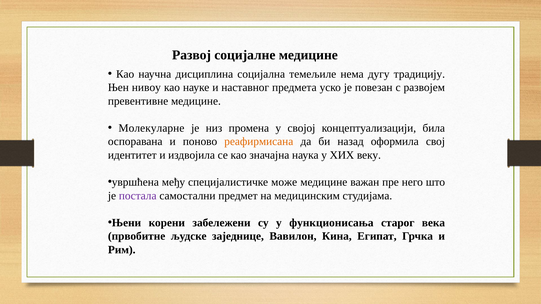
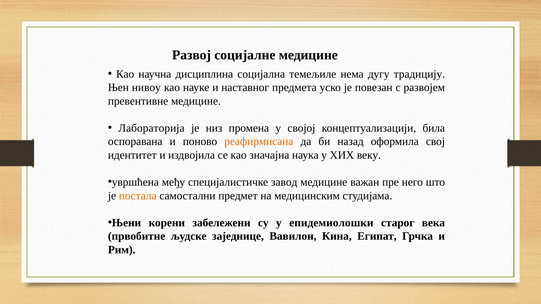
Молекуларне: Молекуларне -> Лабораторија (151, 128)
може: може -> завод (284, 182)
постала colour: purple -> orange (138, 196)
функционисања: функционисања -> епидемиолошки (331, 223)
